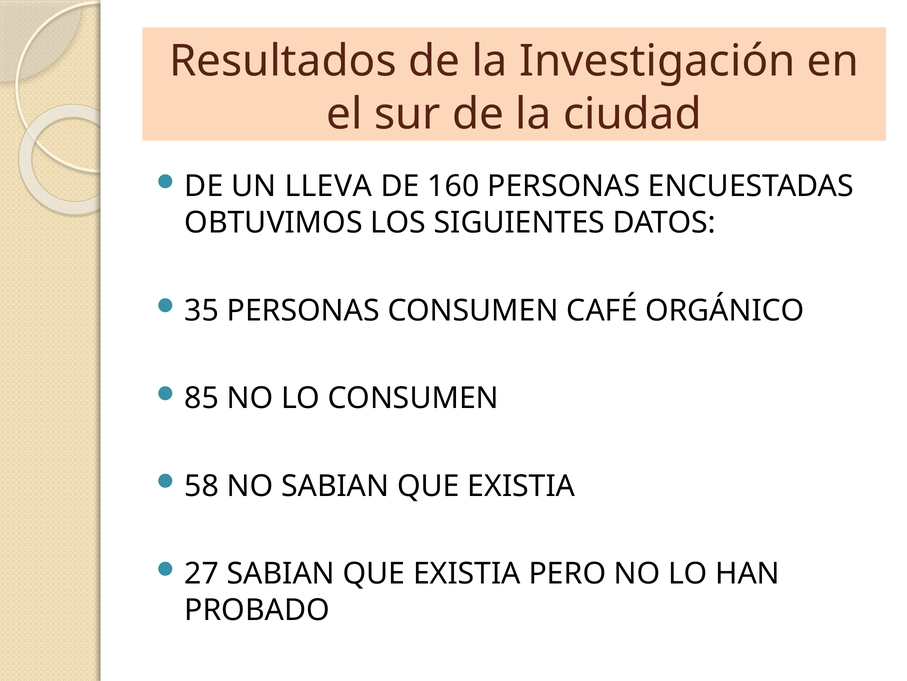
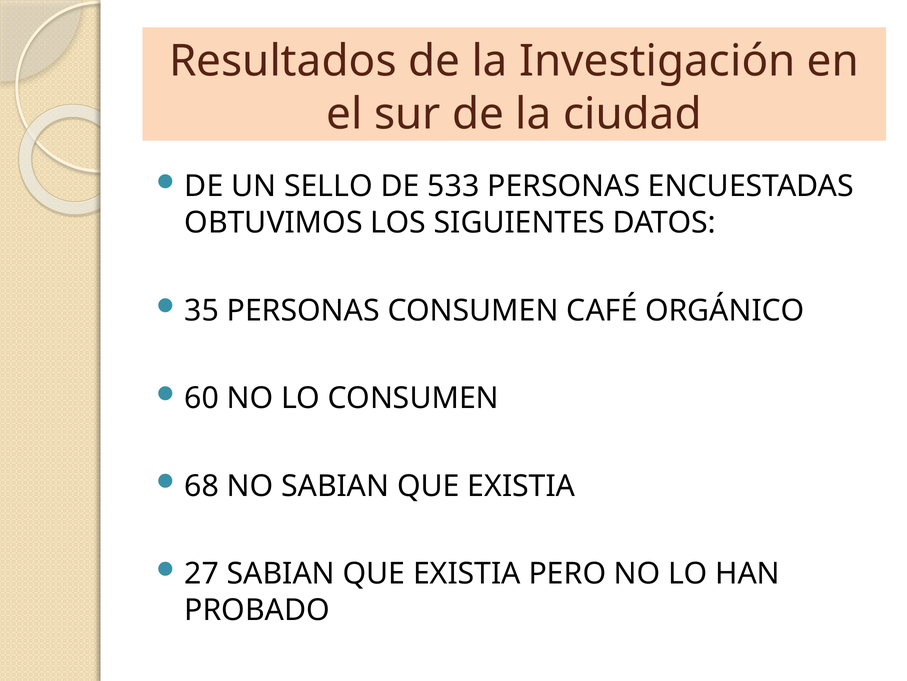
LLEVA: LLEVA -> SELLO (328, 186)
160: 160 -> 533 (453, 186)
85: 85 -> 60 (202, 398)
58: 58 -> 68 (202, 486)
